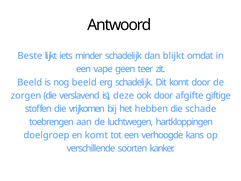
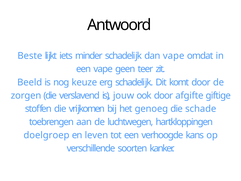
dan blĳkt: blĳkt -> vape (174, 56)
nog beeld: beeld -> keuze (84, 82)
deze: deze -> jouw (124, 95)
hebben: hebben -> genoeg (151, 109)
en komt: komt -> leven (96, 135)
